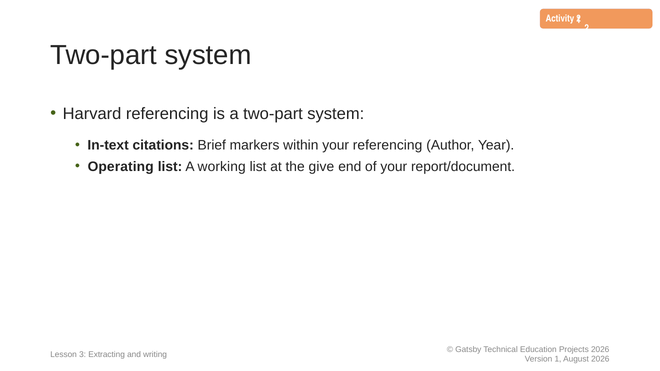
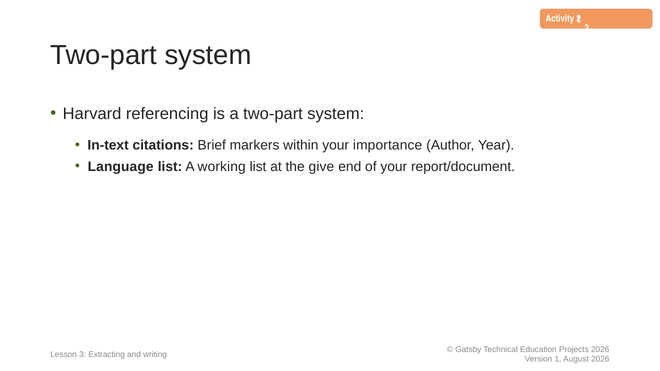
your referencing: referencing -> importance (388, 146)
Operating: Operating -> Language (121, 167)
